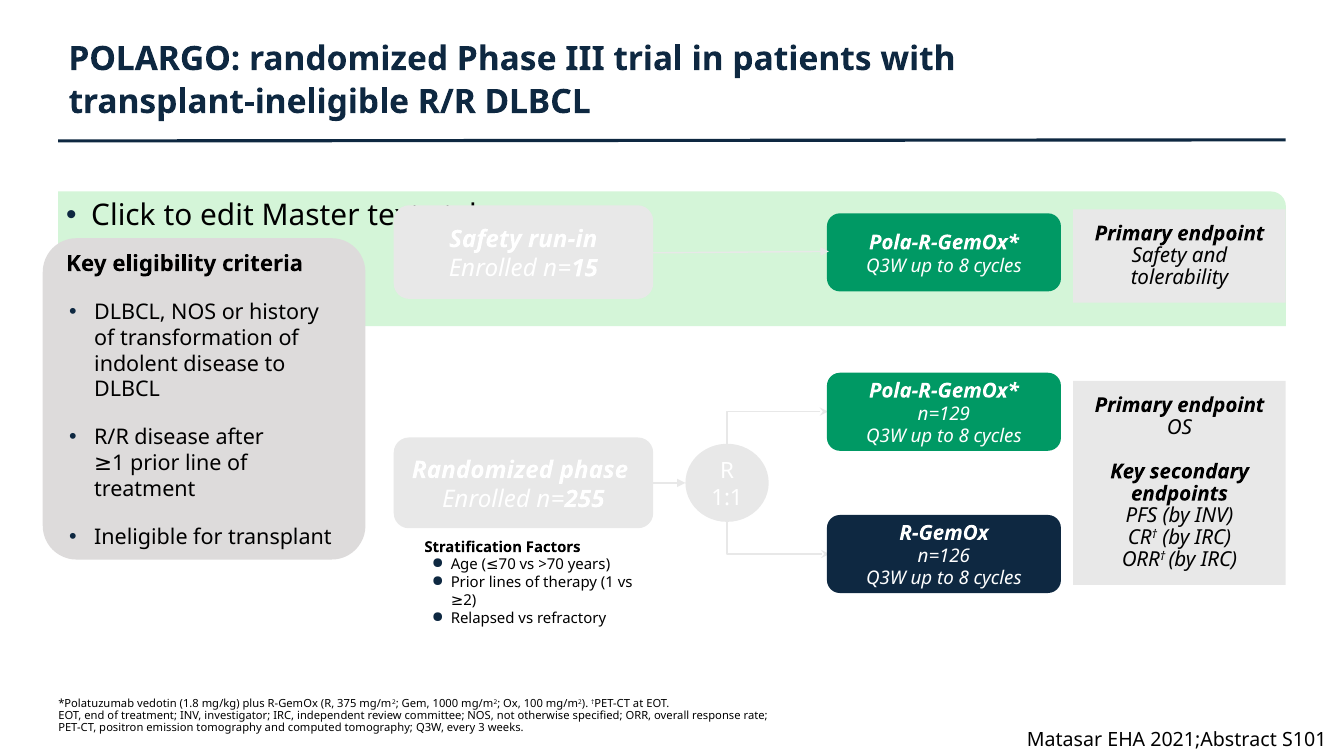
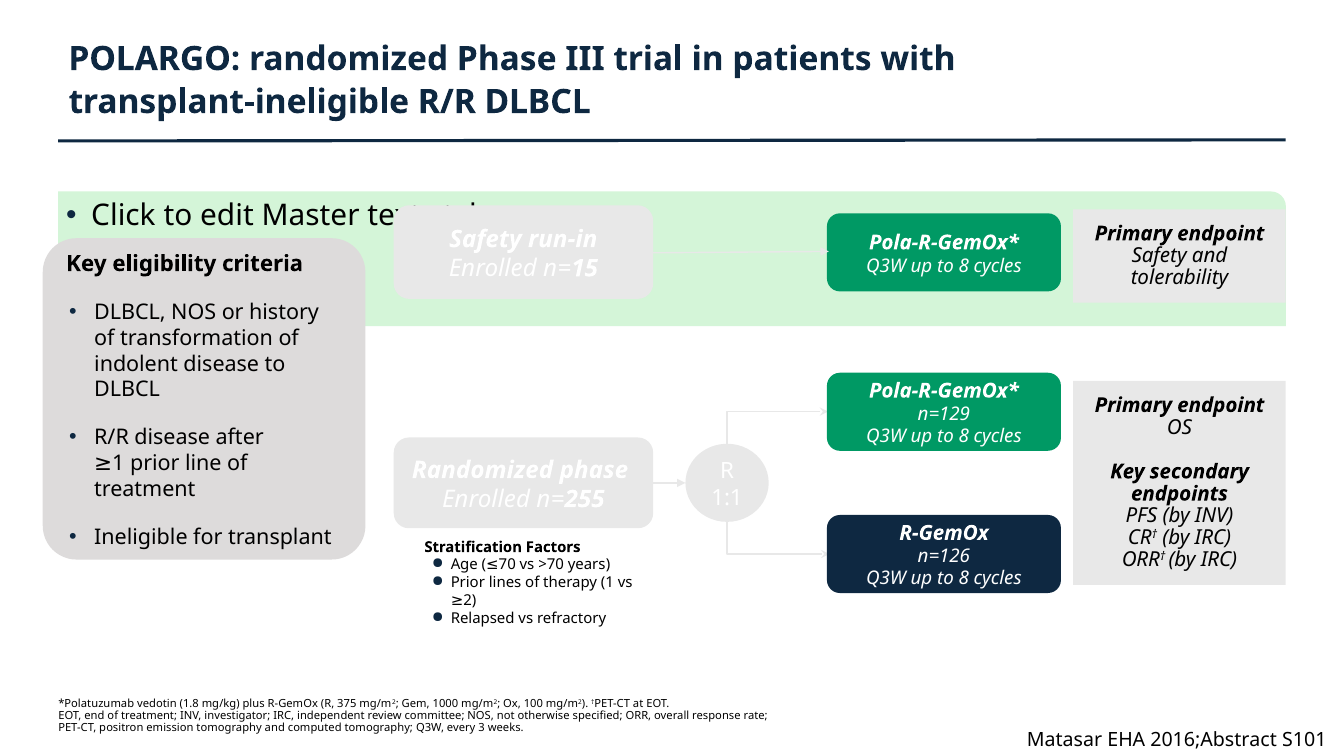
2021;Abstract: 2021;Abstract -> 2016;Abstract (1214, 740)
